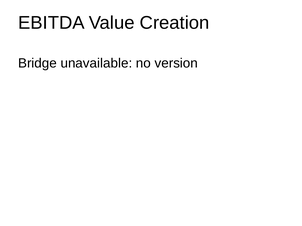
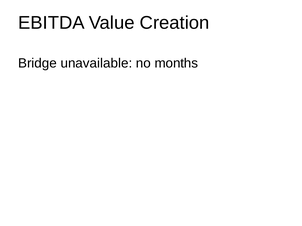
version: version -> months (176, 63)
